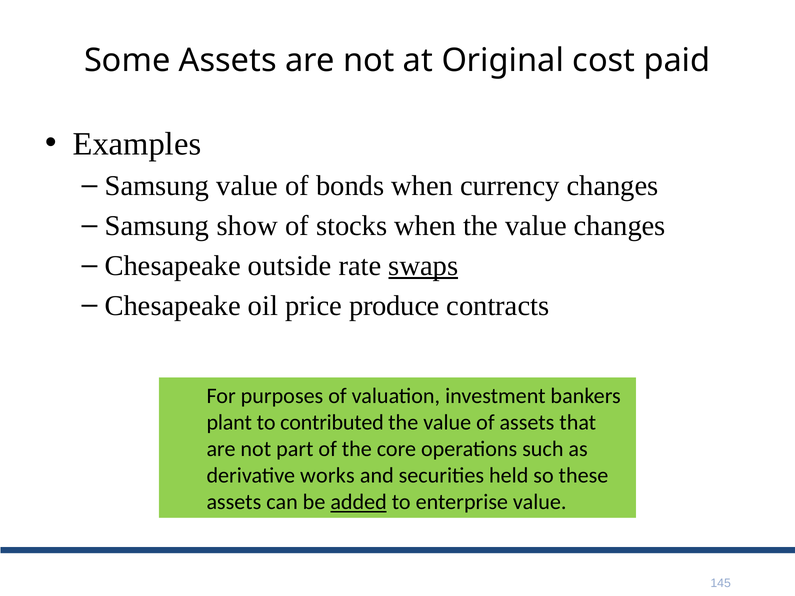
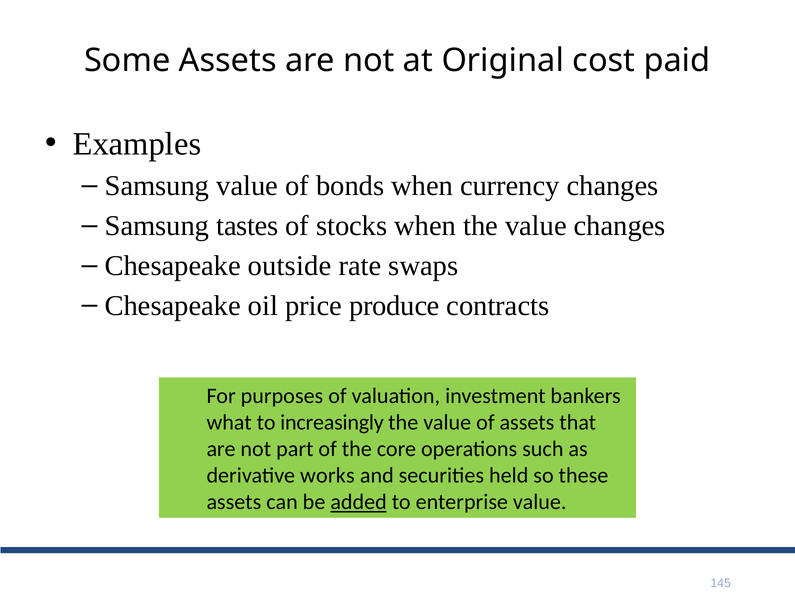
show: show -> tastes (247, 226)
swaps underline: present -> none (423, 266)
plant: plant -> what (229, 423)
contributed: contributed -> increasingly (332, 423)
